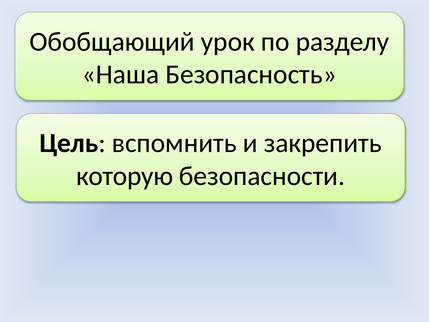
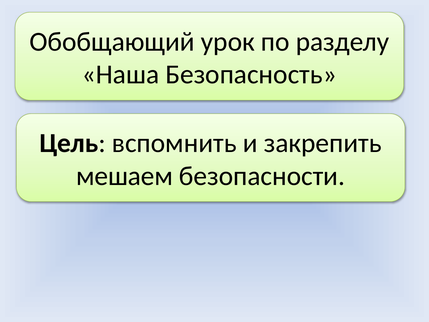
которую: которую -> мешаем (125, 176)
